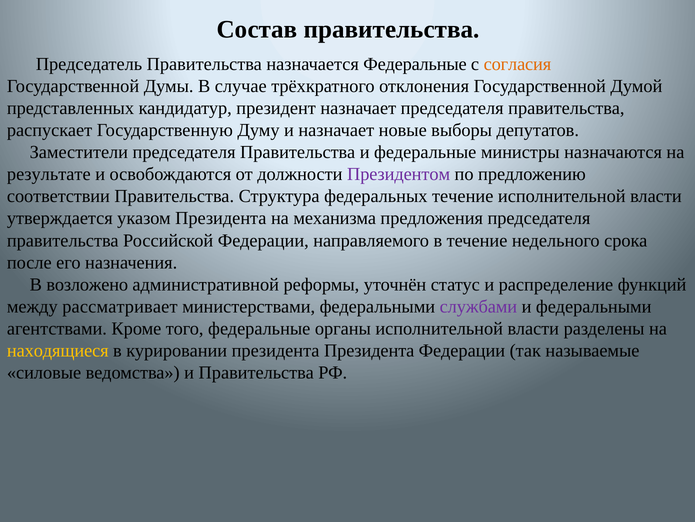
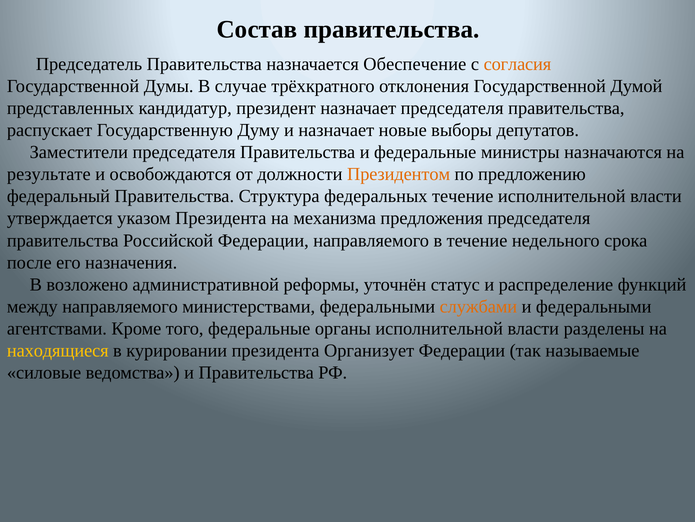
назначается Федеральные: Федеральные -> Обеспечение (415, 64)
Президентом colour: purple -> orange (399, 174)
соответствии: соответствии -> федеральный (58, 196)
между рассматривает: рассматривает -> направляемого (120, 306)
службами colour: purple -> orange (478, 306)
президента Президента: Президента -> Организует (369, 350)
